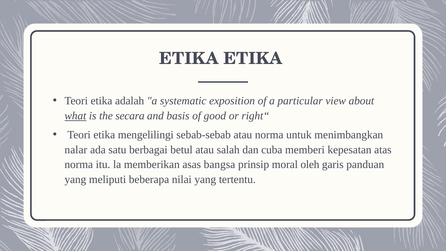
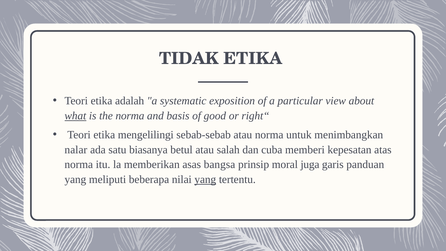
ETIKA: ETIKA -> TIDAK (189, 59)
the secara: secara -> norma (130, 116)
berbagai: berbagai -> biasanya (148, 150)
oleh: oleh -> juga (310, 165)
yang underline: none -> present (205, 179)
